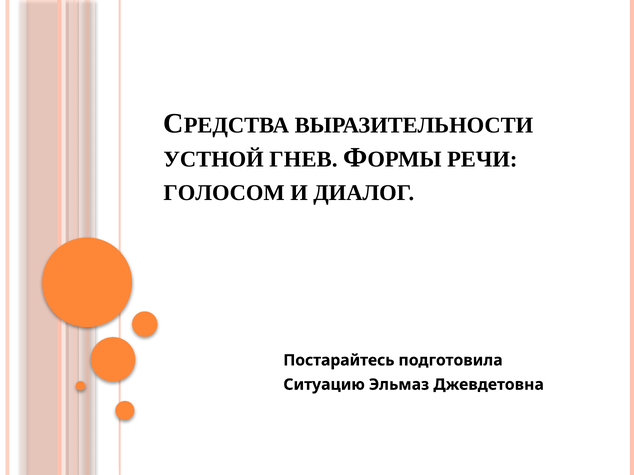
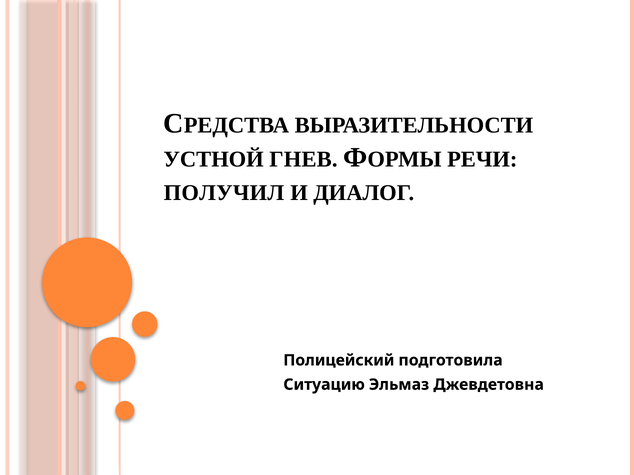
ГОЛОСОМ: ГОЛОСОМ -> ПОЛУЧИЛ (224, 193)
Постарайтесь: Постарайтесь -> Полицейский (339, 361)
